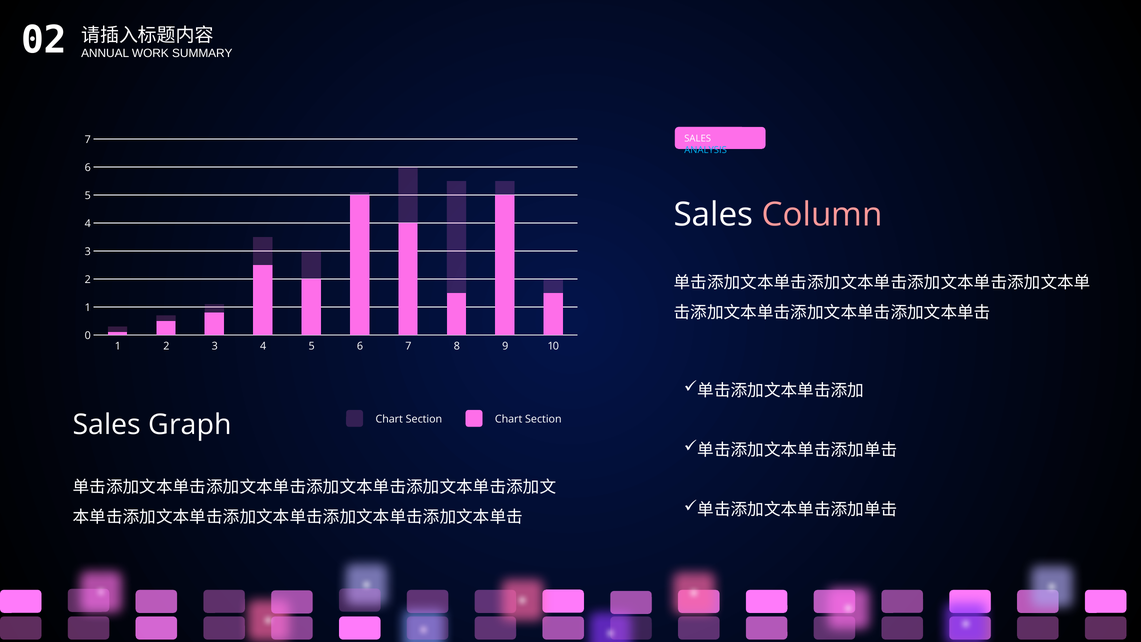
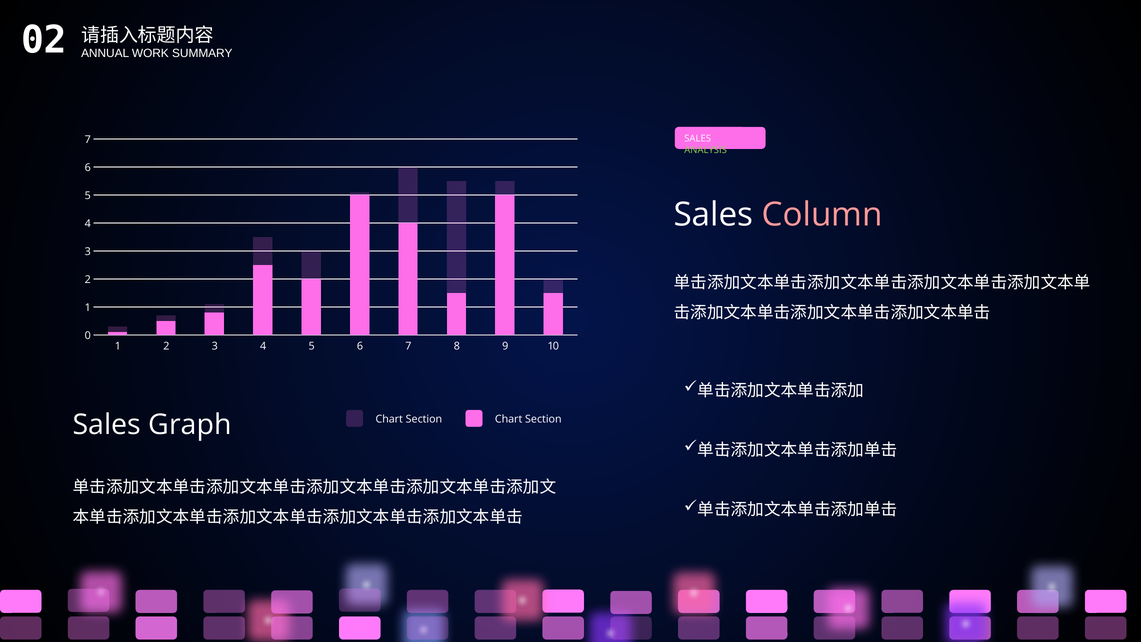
ANALYSIS colour: light blue -> light green (706, 150)
